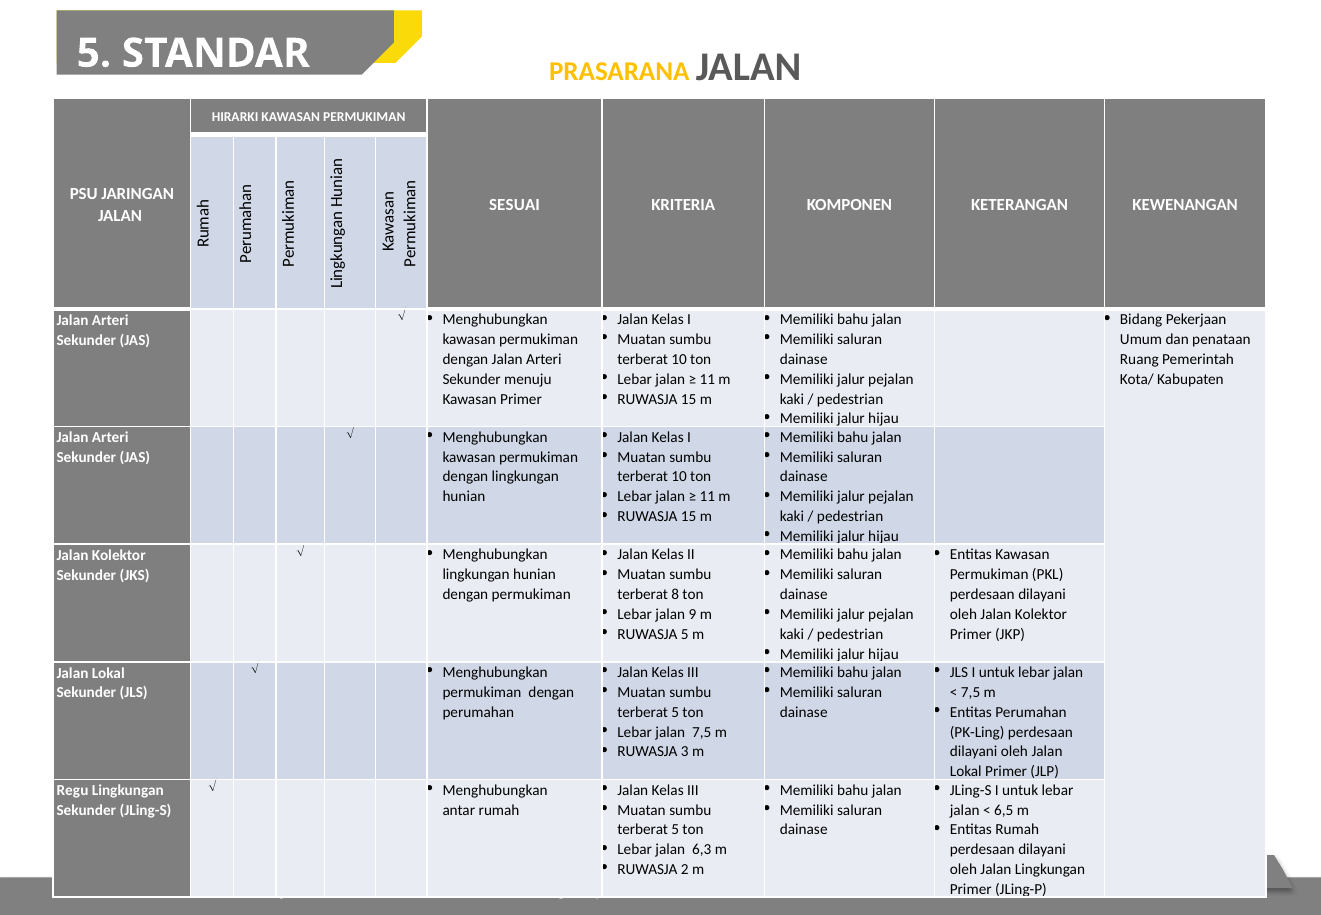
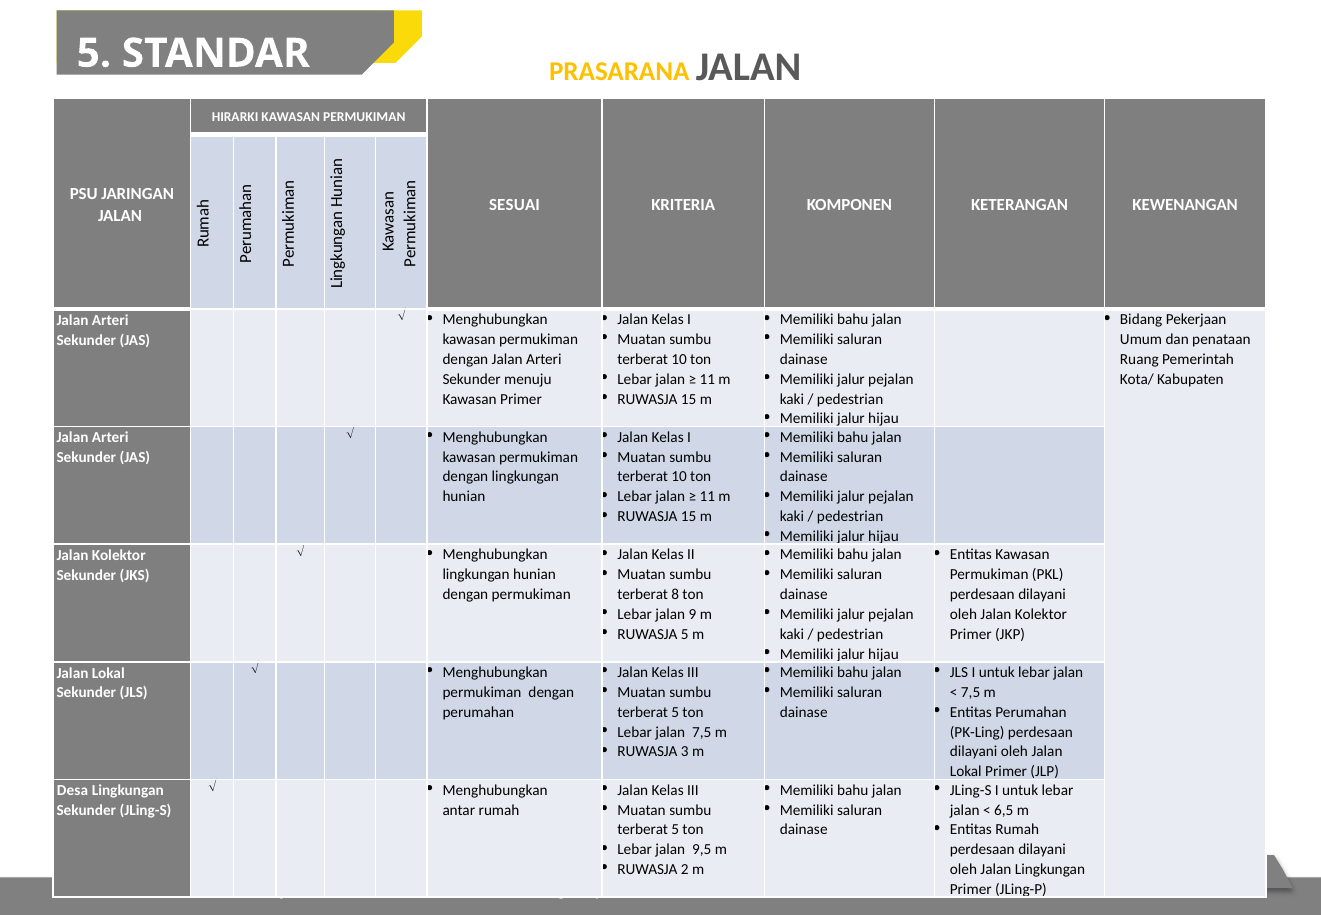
Regu: Regu -> Desa (72, 790)
6,3: 6,3 -> 9,5 (702, 849)
